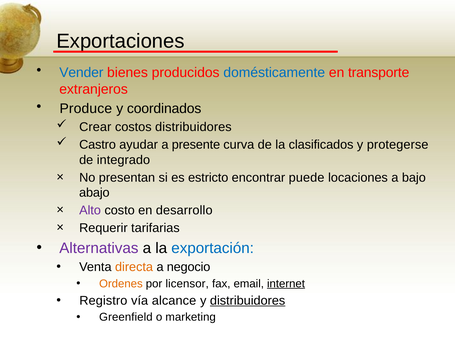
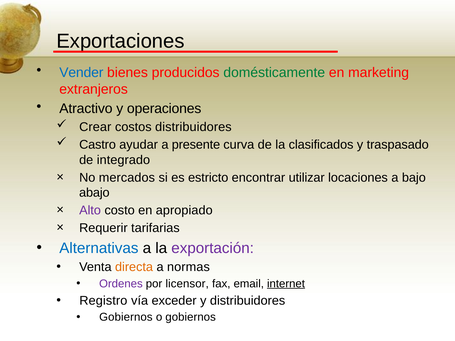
domésticamente colour: blue -> green (274, 73)
transporte: transporte -> marketing (379, 73)
Produce: Produce -> Atractivo (86, 109)
coordinados: coordinados -> operaciones (164, 109)
protegerse: protegerse -> traspasado (398, 145)
presentan: presentan -> mercados (127, 178)
puede: puede -> utilizar (307, 178)
desarrollo: desarrollo -> apropiado (184, 211)
Alternativas colour: purple -> blue (99, 248)
exportación colour: blue -> purple (213, 248)
negocio: negocio -> normas (188, 267)
Ordenes colour: orange -> purple (121, 284)
alcance: alcance -> exceder (174, 301)
distribuidores underline: present -> none (248, 301)
Greenfield: Greenfield -> Gobiernos (126, 317)
o marketing: marketing -> gobiernos (191, 317)
